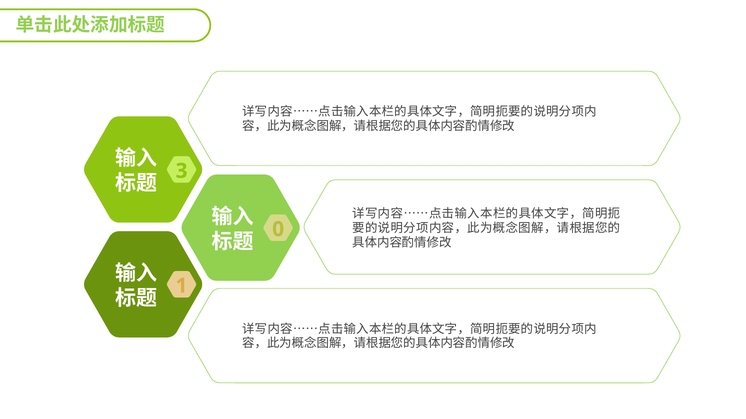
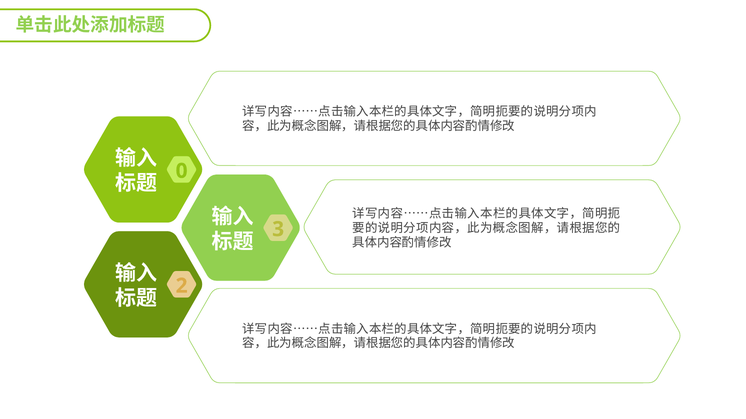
3: 3 -> 0 (182, 171)
0: 0 -> 3 (278, 230)
1: 1 -> 2 (182, 286)
